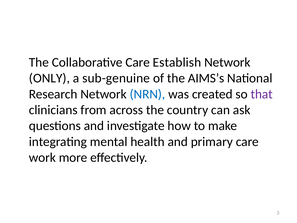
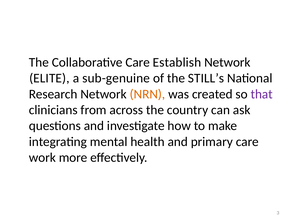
ONLY: ONLY -> ELITE (49, 78)
AIMS’s: AIMS’s -> STILL’s (206, 78)
NRN colour: blue -> orange (147, 94)
